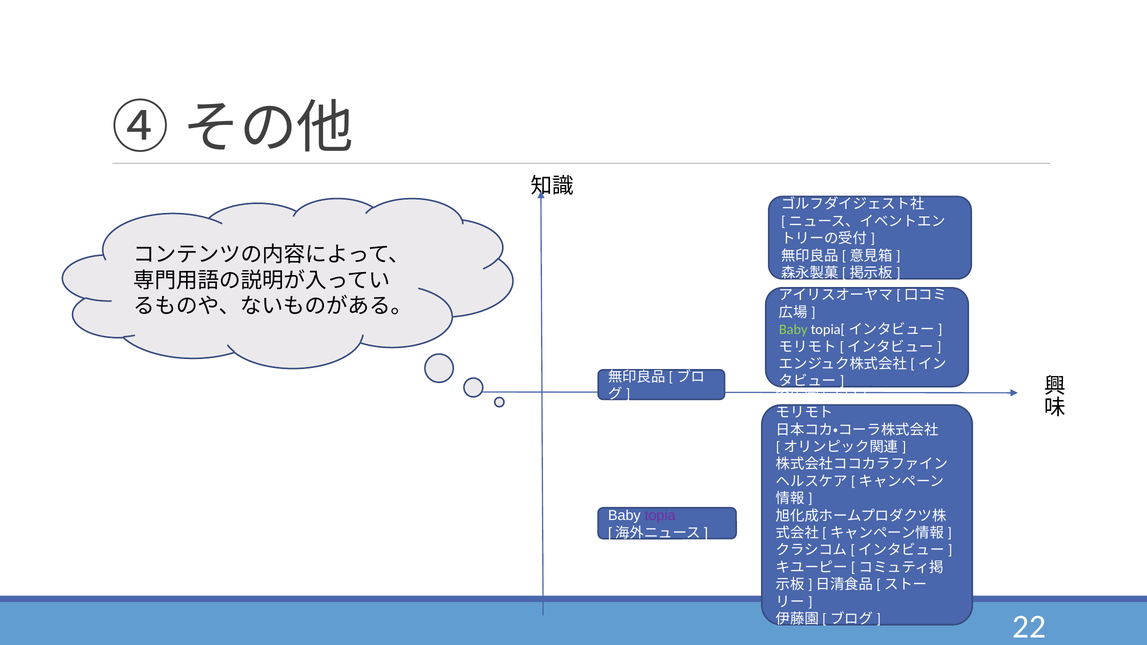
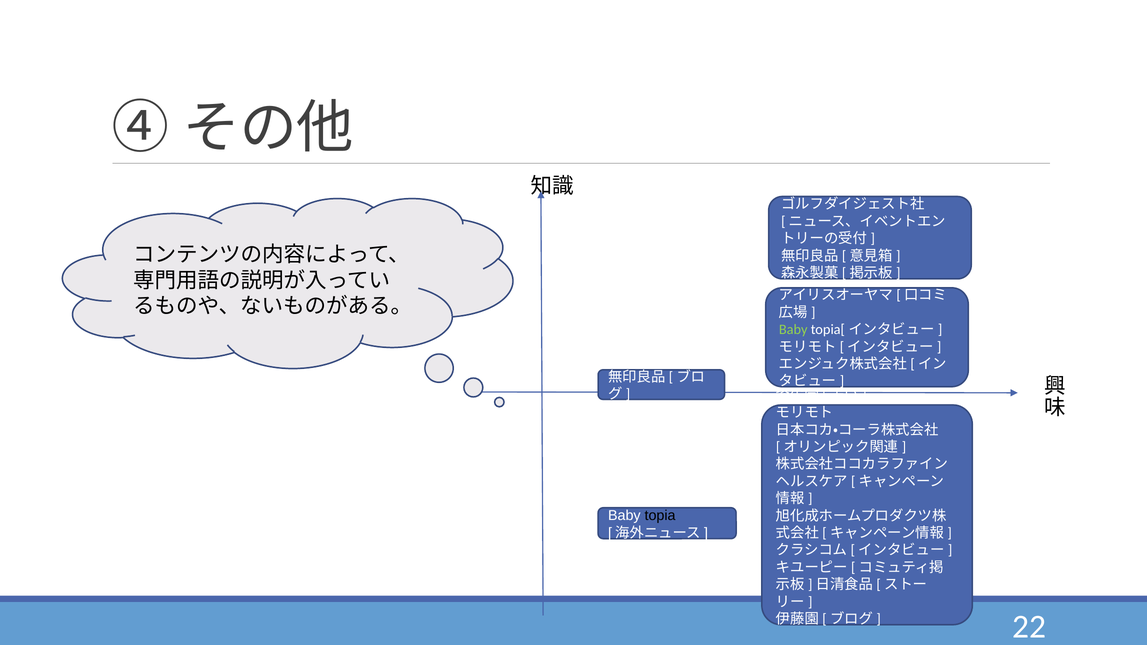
topia colour: purple -> black (660, 516)
